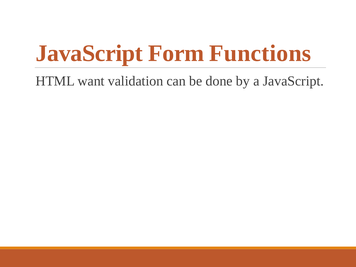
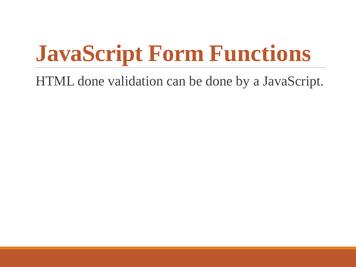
HTML want: want -> done (91, 81)
